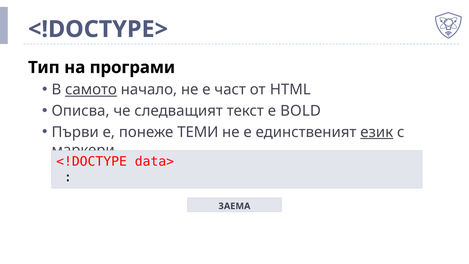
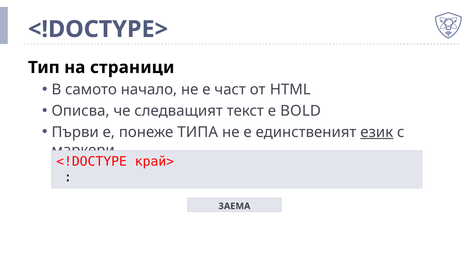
програми: програми -> страници (132, 67)
самото underline: present -> none (91, 90)
ТЕМИ: ТЕМИ -> ТИПА (198, 132)
data>: data> -> край> (154, 161)
